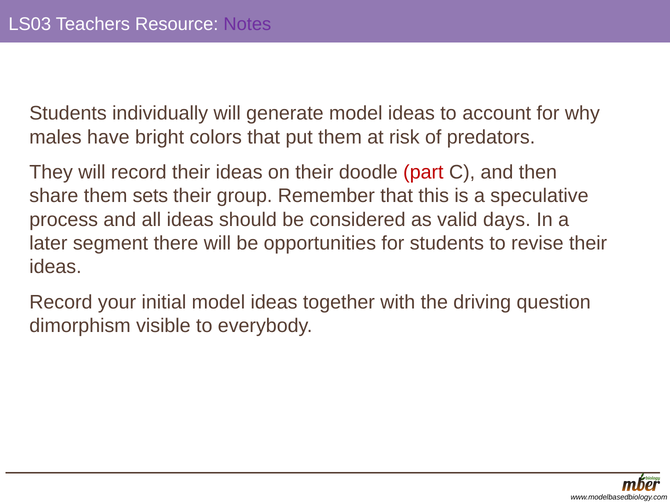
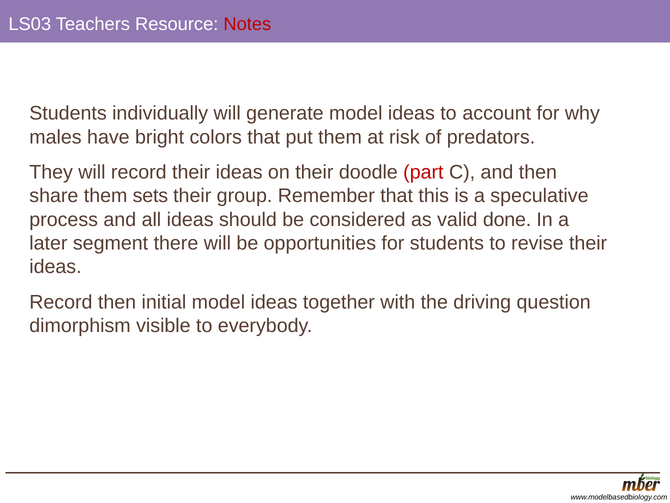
Notes colour: purple -> red (247, 24)
days: days -> done (507, 219)
Record your: your -> then (117, 302)
